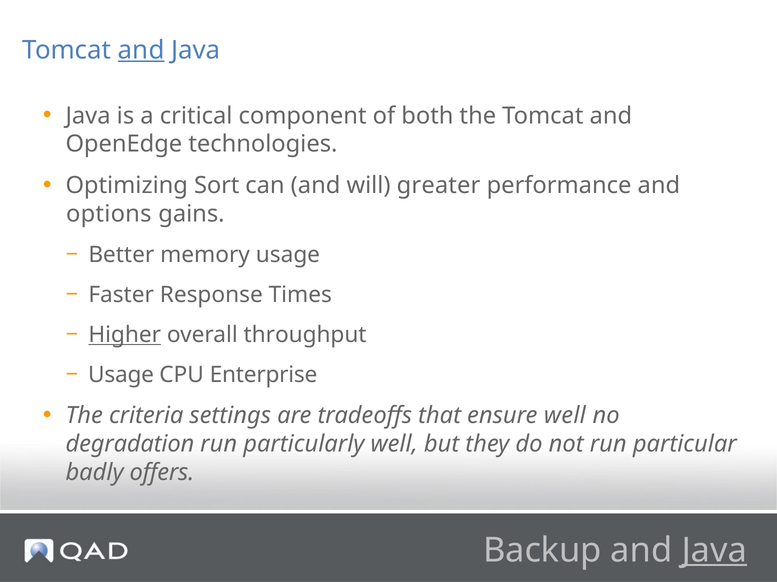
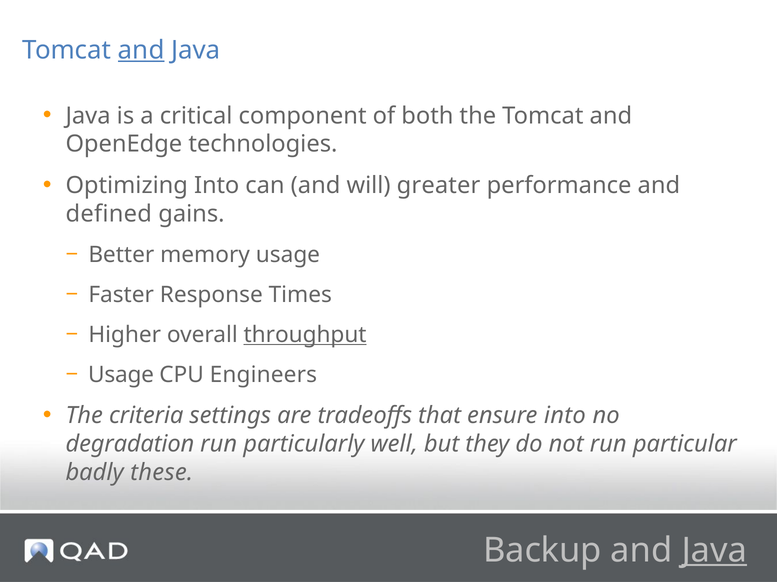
Optimizing Sort: Sort -> Into (217, 186)
options: options -> defined (109, 214)
Higher underline: present -> none (125, 335)
throughput underline: none -> present (305, 335)
Enterprise: Enterprise -> Engineers (263, 375)
ensure well: well -> into (565, 416)
offers: offers -> these (162, 473)
